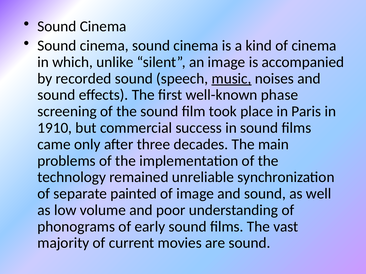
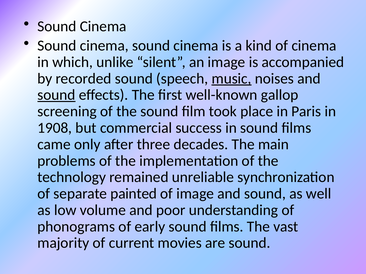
sound underline: none -> present (56, 95)
phase: phase -> gallop (280, 95)
1910: 1910 -> 1908 (55, 128)
